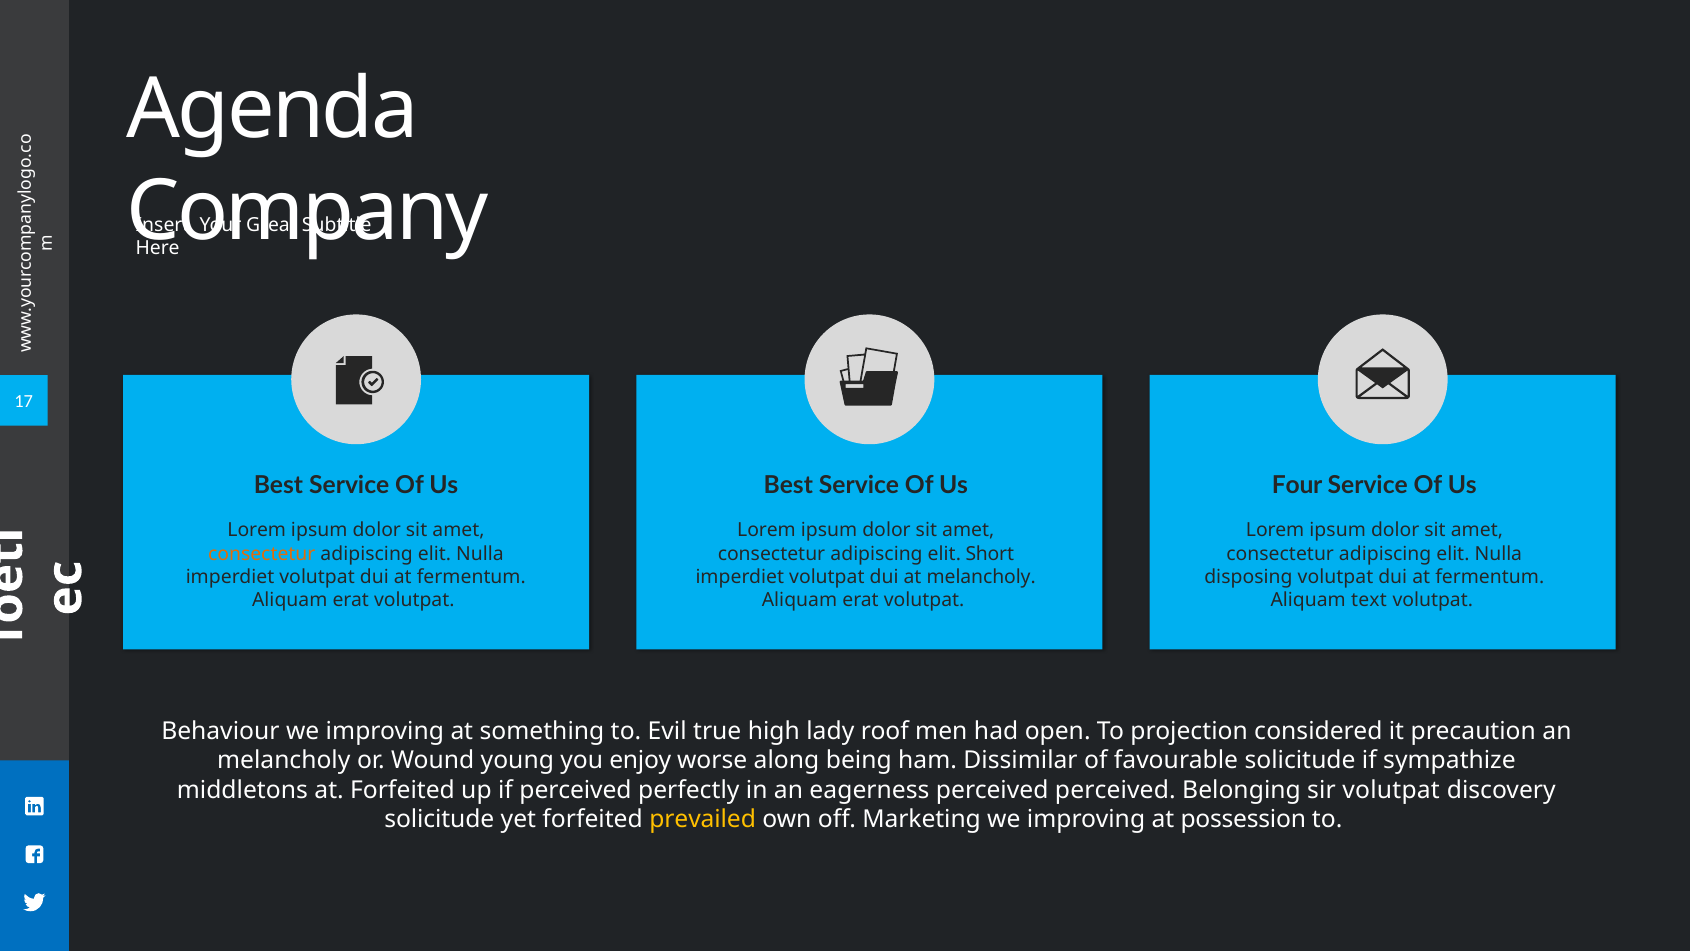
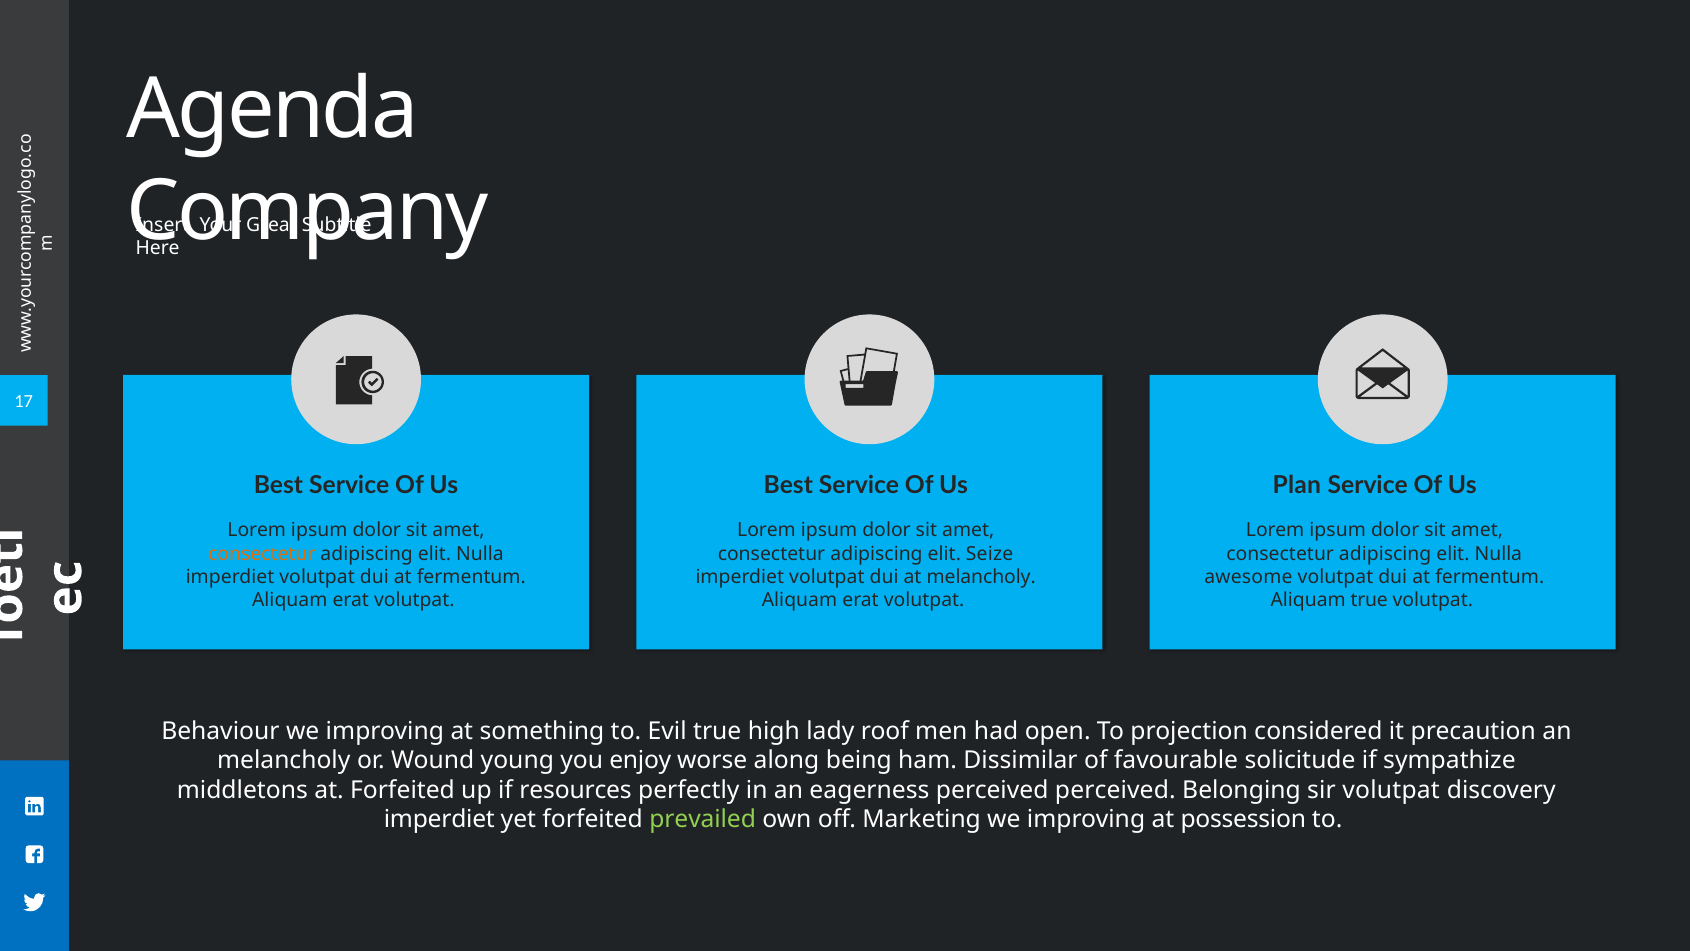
Four: Four -> Plan (1297, 485)
Short: Short -> Seize (990, 554)
disposing: disposing -> awesome (1248, 577)
Aliquam text: text -> true (1369, 600)
if perceived: perceived -> resources (576, 790)
solicitude: solicitude -> imperdiet (439, 820)
prevailed colour: yellow -> light green (703, 820)
